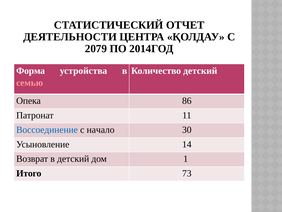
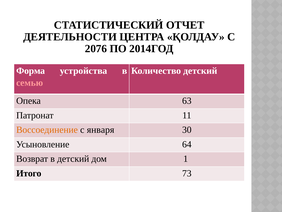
2079: 2079 -> 2076 (96, 49)
86: 86 -> 63 (187, 101)
Воссоединение colour: blue -> orange (47, 130)
начало: начало -> января (101, 130)
14: 14 -> 64 (187, 144)
